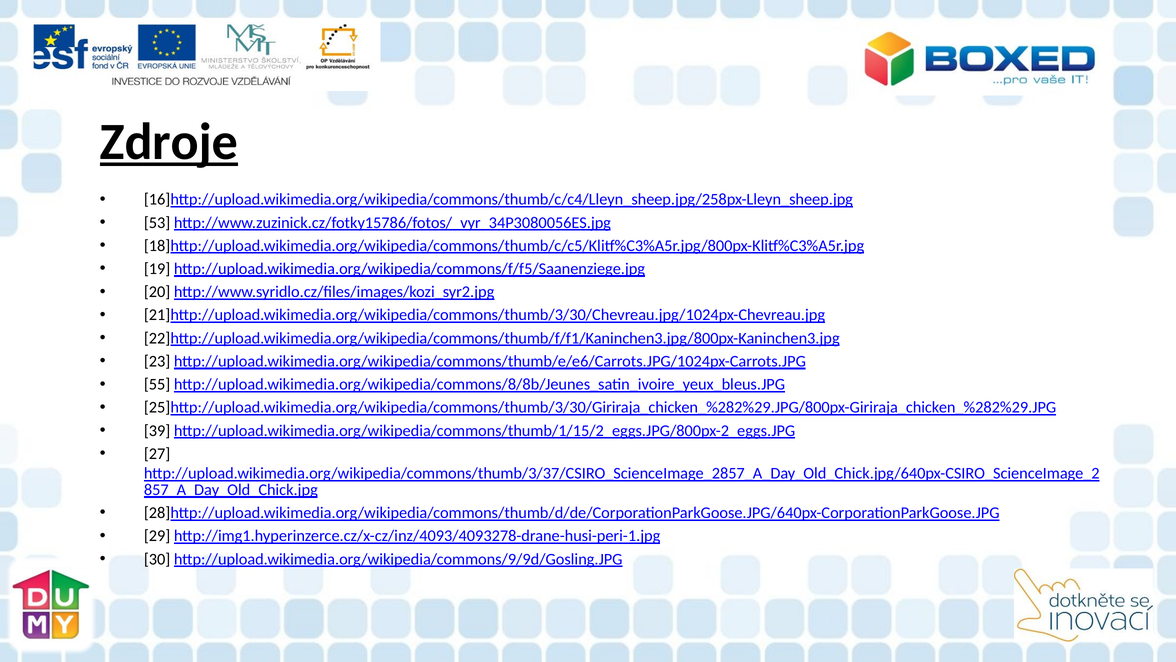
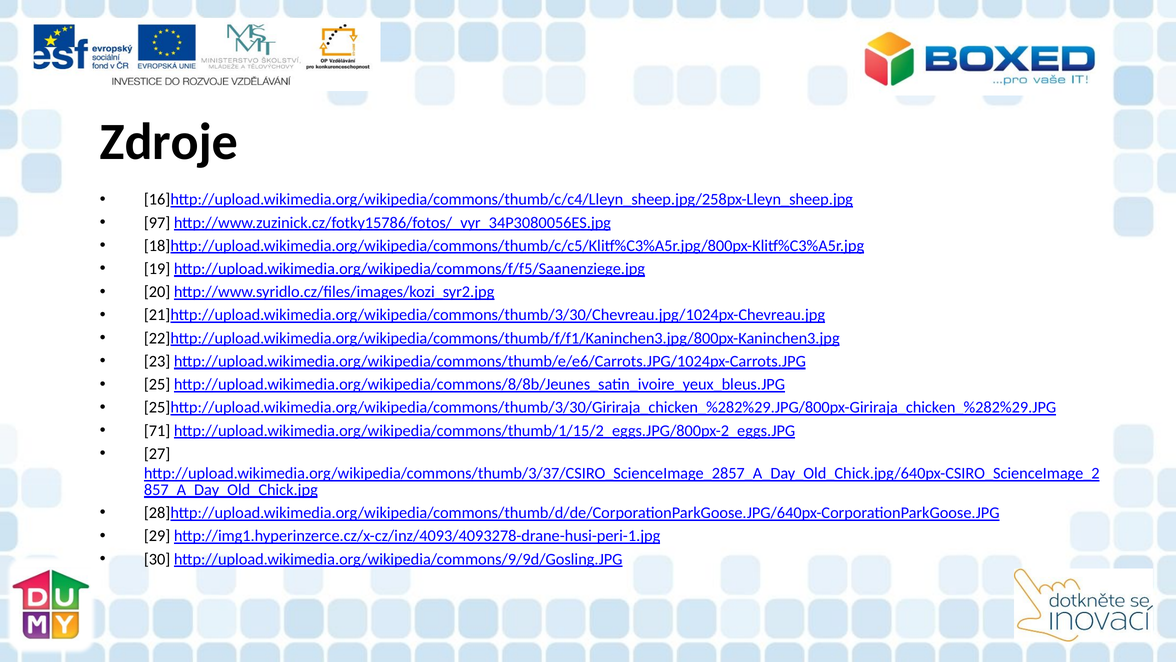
Zdroje underline: present -> none (169, 142)
53: 53 -> 97 (157, 222)
55: 55 -> 25 (157, 384)
39: 39 -> 71 (157, 430)
